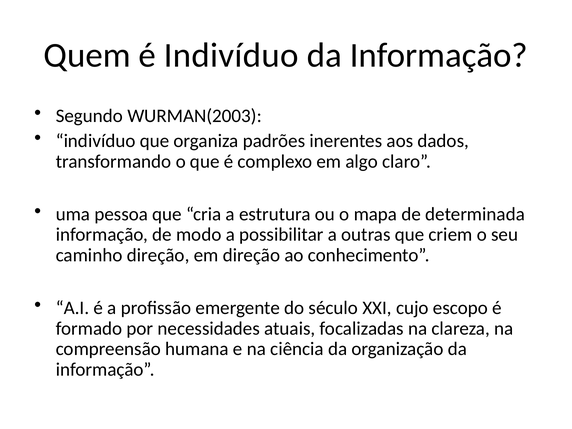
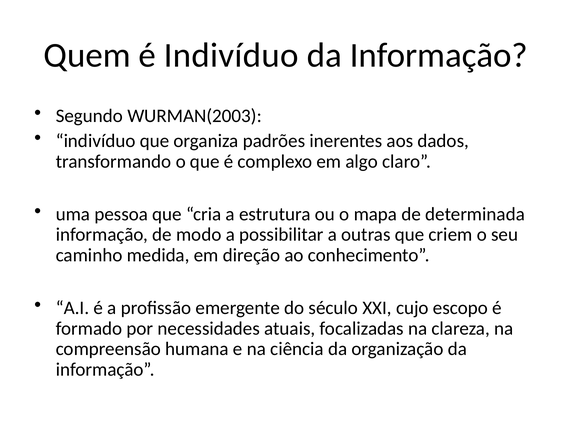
caminho direção: direção -> medida (158, 255)
